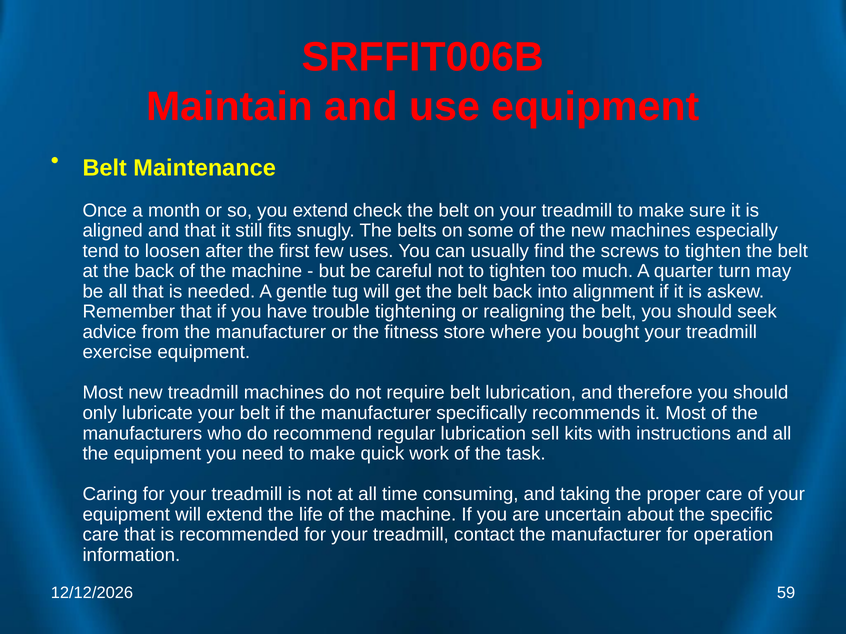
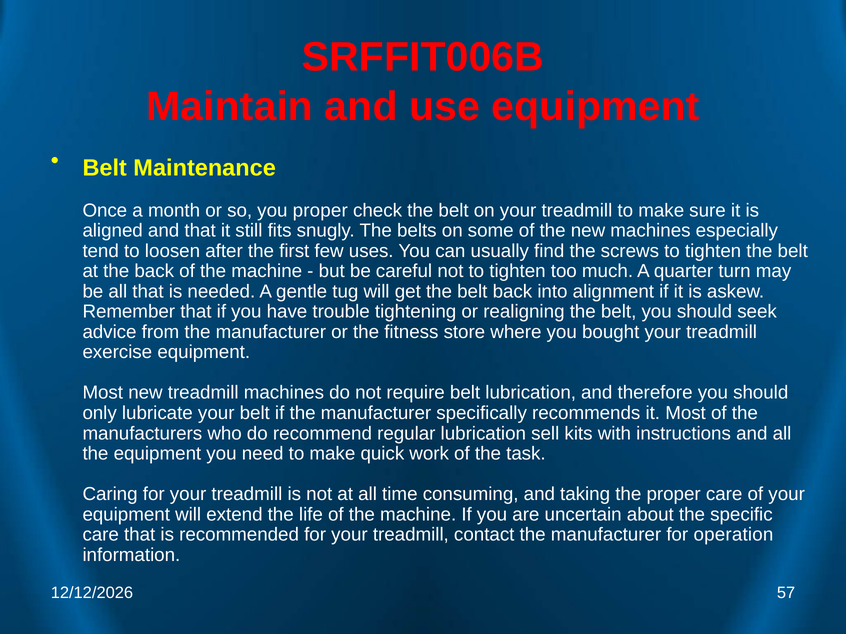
you extend: extend -> proper (320, 211)
59: 59 -> 57 (786, 593)
